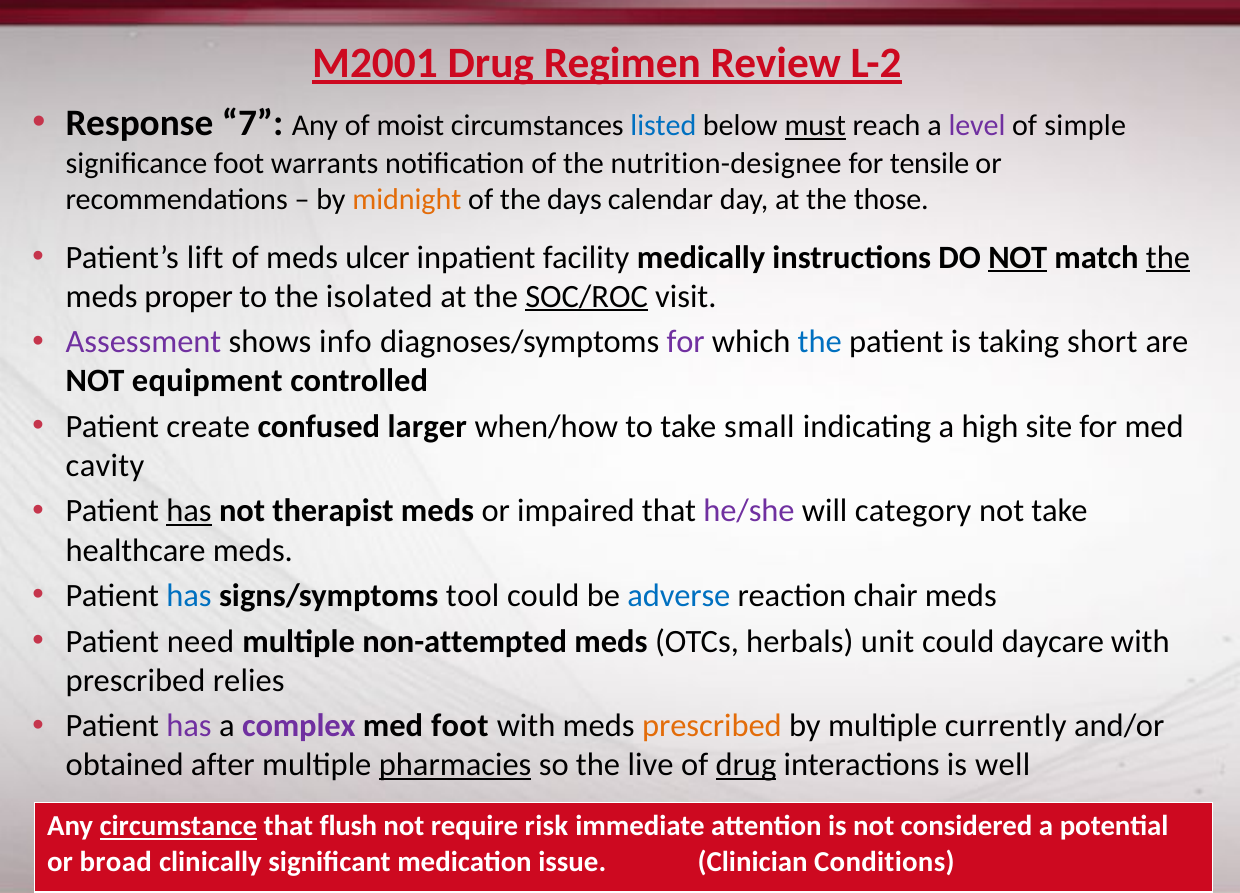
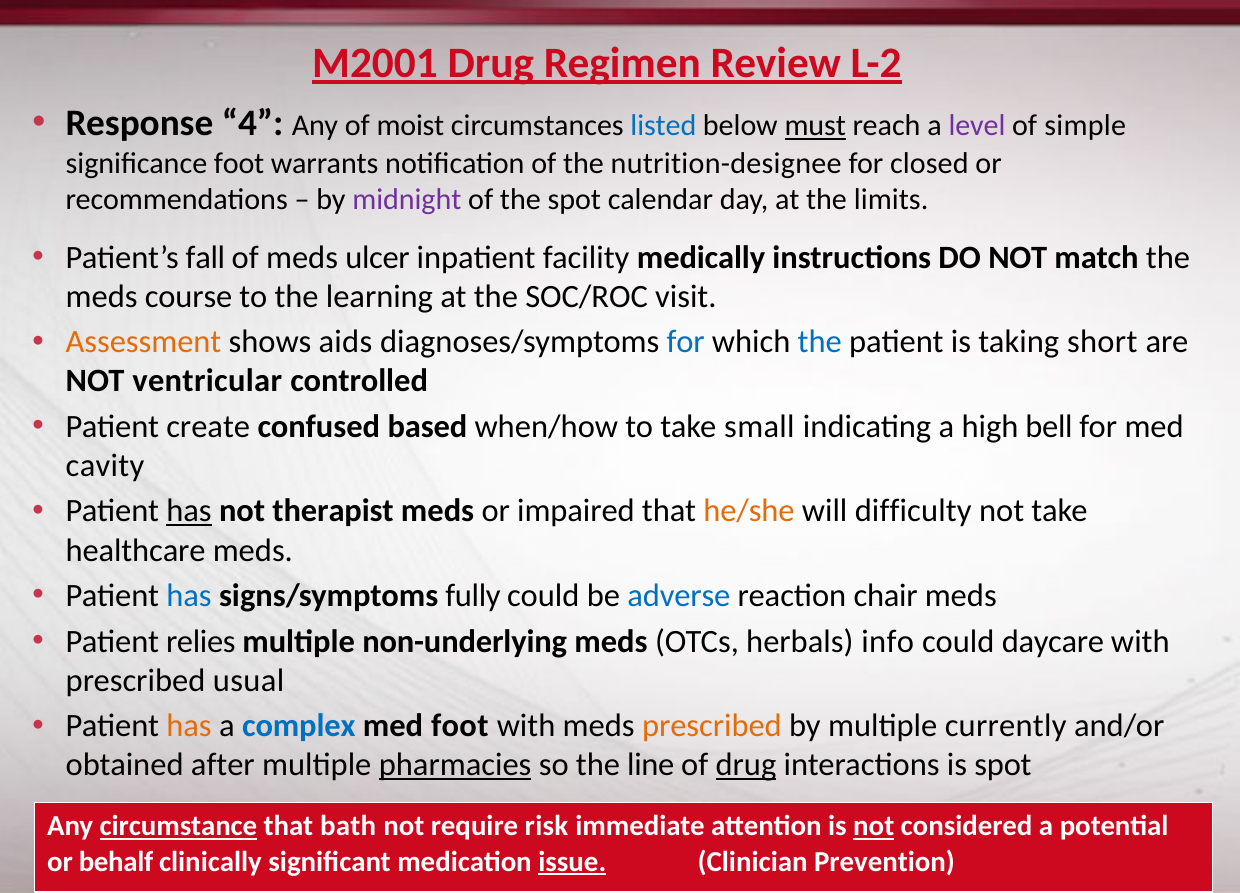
7: 7 -> 4 (253, 124)
tensile: tensile -> closed (929, 164)
midnight colour: orange -> purple (407, 200)
the days: days -> spot (574, 200)
those: those -> limits (891, 200)
lift: lift -> fall (205, 257)
NOT underline: present -> none (1018, 257)
the underline: present -> none (1168, 257)
proper: proper -> course (189, 297)
isolated: isolated -> learning (379, 297)
SOC/ROC underline: present -> none (587, 297)
Assessment colour: purple -> orange (144, 342)
info: info -> aids (345, 342)
for colour: purple -> blue (686, 342)
equipment: equipment -> ventricular (207, 381)
larger: larger -> based (427, 427)
site: site -> bell (1049, 427)
he/she colour: purple -> orange (749, 511)
category: category -> difficulty (913, 511)
tool: tool -> fully (473, 596)
need: need -> relies (201, 642)
non-attempted: non-attempted -> non-underlying (465, 642)
unit: unit -> info (888, 642)
relies: relies -> usual (249, 681)
has colour: purple -> orange (189, 726)
complex colour: purple -> blue (299, 726)
live: live -> line (651, 765)
is well: well -> spot (1003, 765)
flush: flush -> bath (348, 827)
not underline: none -> present (874, 827)
broad: broad -> behalf (116, 862)
issue underline: none -> present (572, 862)
Conditions: Conditions -> Prevention (884, 862)
